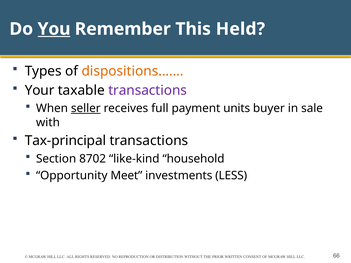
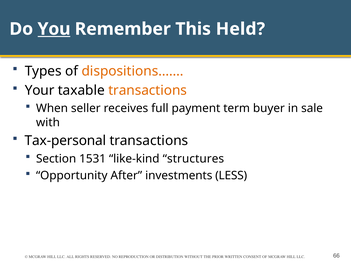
transactions colour: purple -> orange (148, 90)
seller underline: present -> none (86, 108)
units: units -> term (237, 108)
Tax-principal: Tax-principal -> Tax-personal (65, 141)
8702: 8702 -> 1531 (93, 159)
household: household -> structures (193, 159)
Meet: Meet -> After (126, 176)
